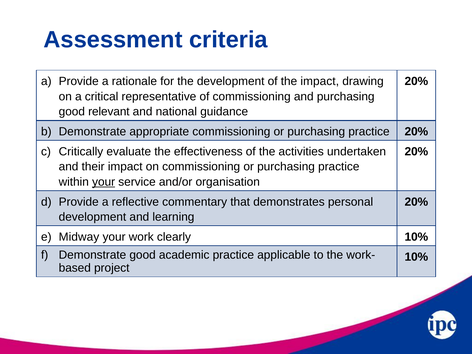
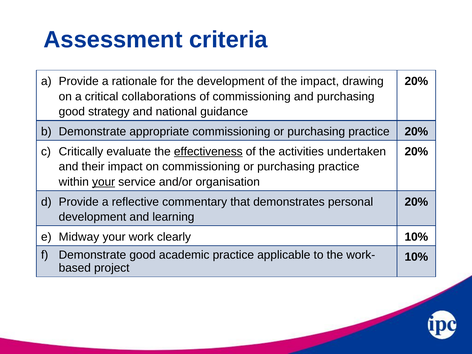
representative: representative -> collaborations (159, 96)
relevant: relevant -> strategy (109, 112)
effectiveness underline: none -> present (208, 151)
